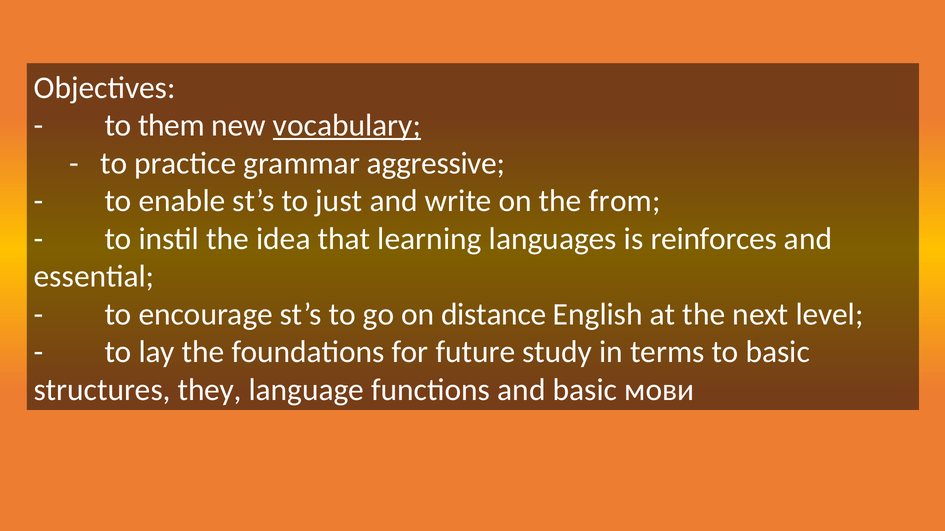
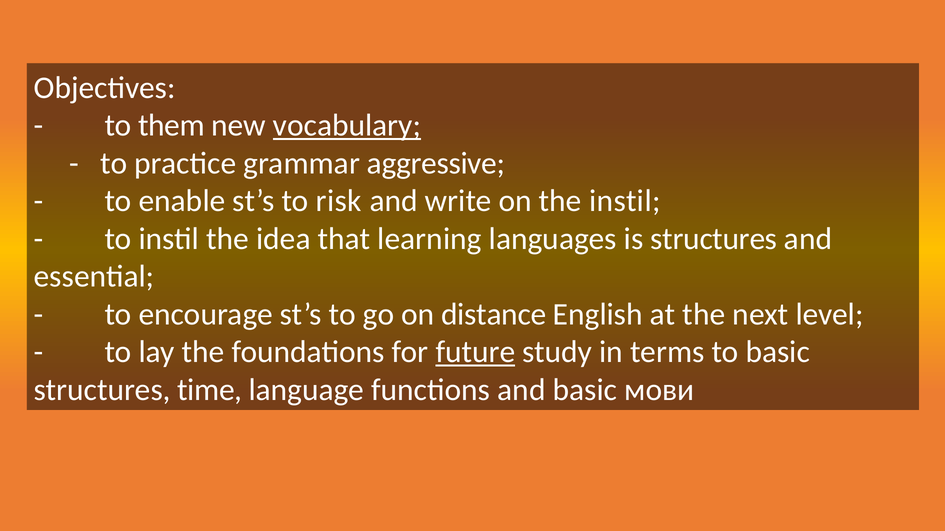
just: just -> risk (339, 201)
the from: from -> instil (625, 201)
is reinforces: reinforces -> structures (714, 239)
future underline: none -> present (475, 352)
they: they -> time (210, 390)
